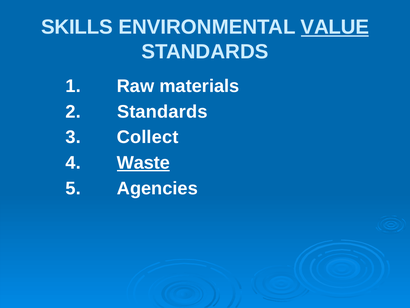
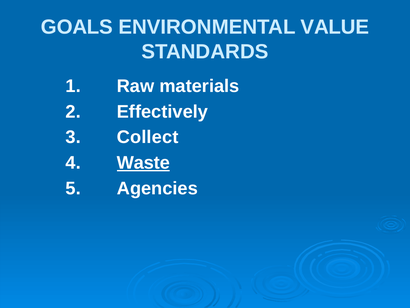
SKILLS: SKILLS -> GOALS (77, 27)
VALUE underline: present -> none (335, 27)
2 Standards: Standards -> Effectively (162, 112)
